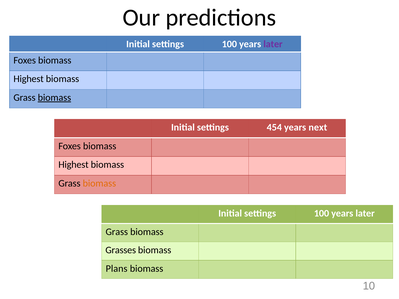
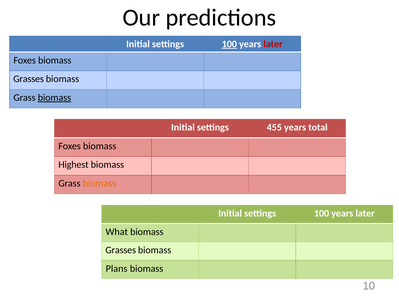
100 underline: none -> present (229, 44)
later colour: purple -> red (273, 44)
Highest: Highest -> Grasses (29, 79)
454: 454 -> 455 (274, 127)
next: next -> total (318, 127)
Grass: Grass -> What (117, 232)
